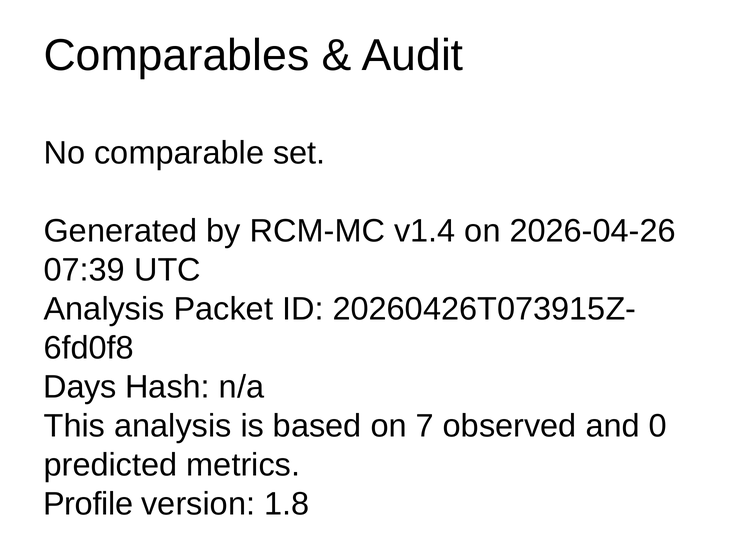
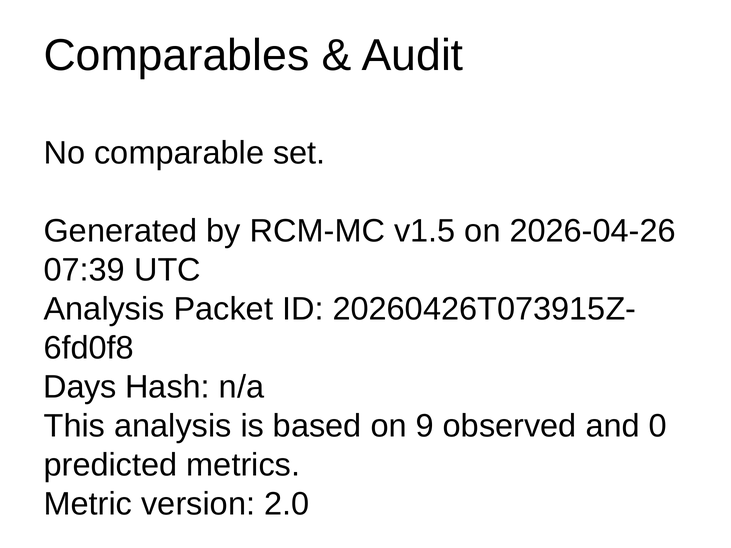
v1.4: v1.4 -> v1.5 (425, 231)
7: 7 -> 9 (425, 426)
Profile: Profile -> Metric (88, 504)
1.8: 1.8 -> 2.0 (287, 504)
